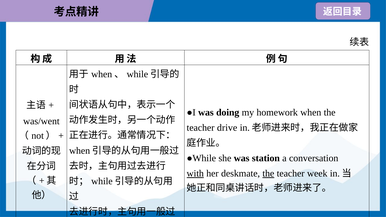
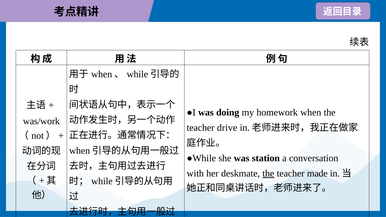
was/went: was/went -> was/work (41, 121)
with underline: present -> none (195, 174)
week: week -> made (317, 174)
